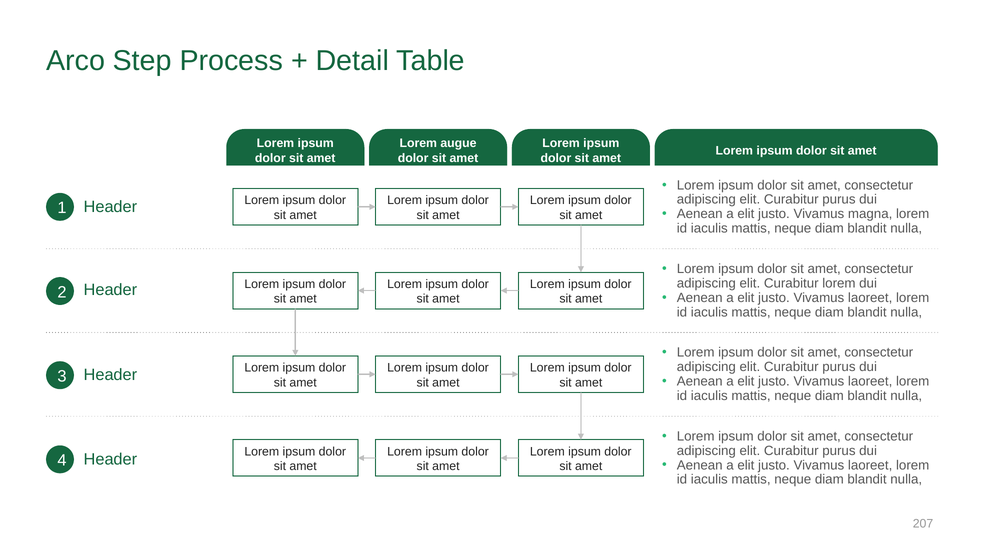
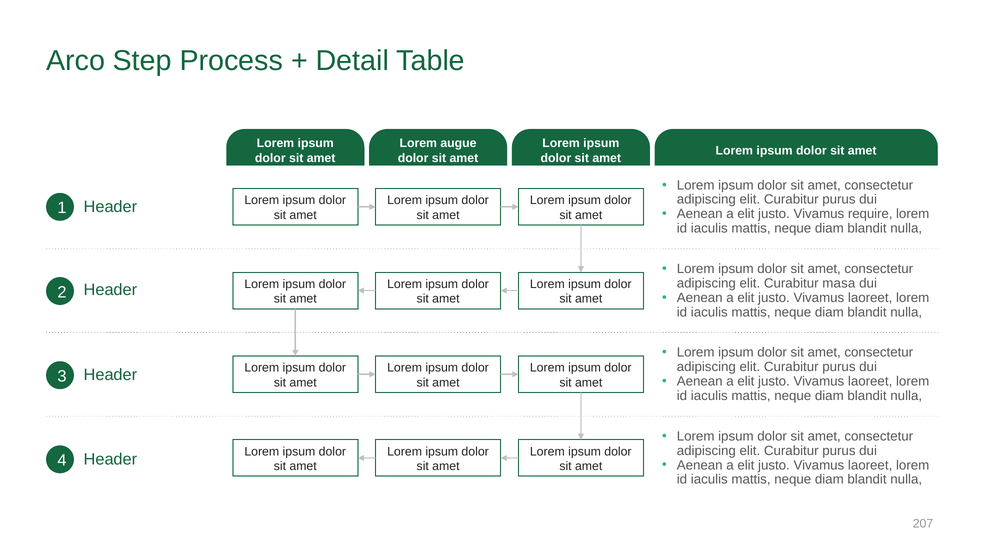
magna: magna -> require (870, 214)
Curabitur lorem: lorem -> masa (839, 283)
